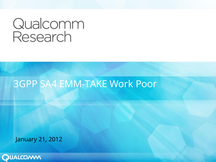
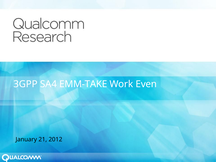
Poor: Poor -> Even (146, 84)
